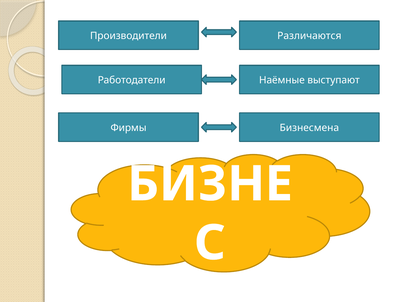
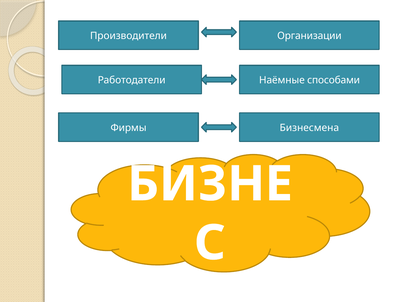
Различаются: Различаются -> Организации (309, 36)
выступают: выступают -> способами (334, 80)
